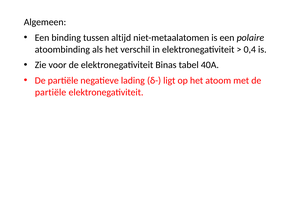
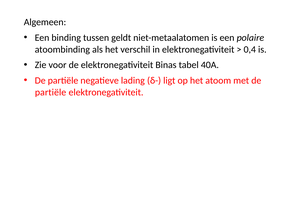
altijd: altijd -> geldt (121, 38)
